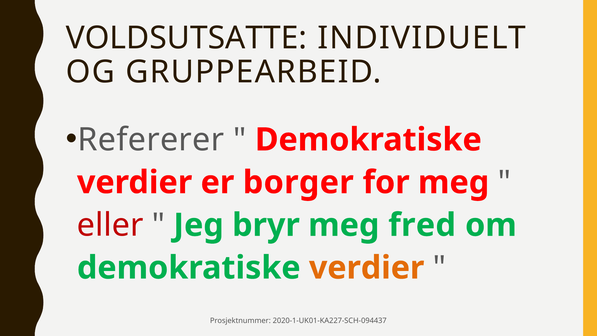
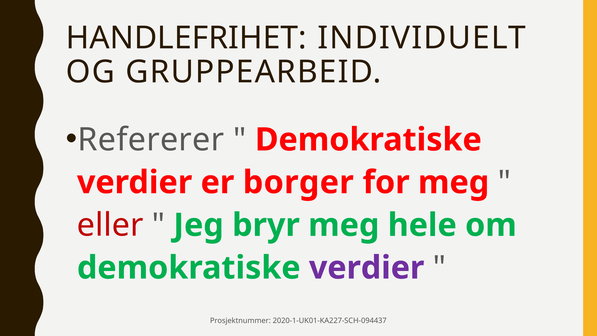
VOLDSUTSATTE: VOLDSUTSATTE -> HANDLEFRIHET (186, 38)
fred: fred -> hele (422, 225)
verdier colour: orange -> purple (367, 268)
